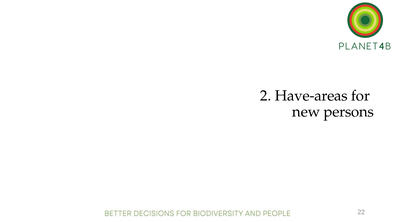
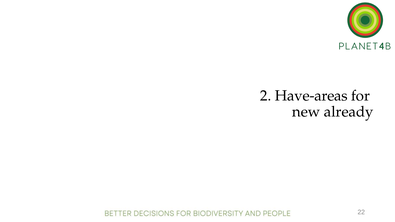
persons: persons -> already (349, 112)
